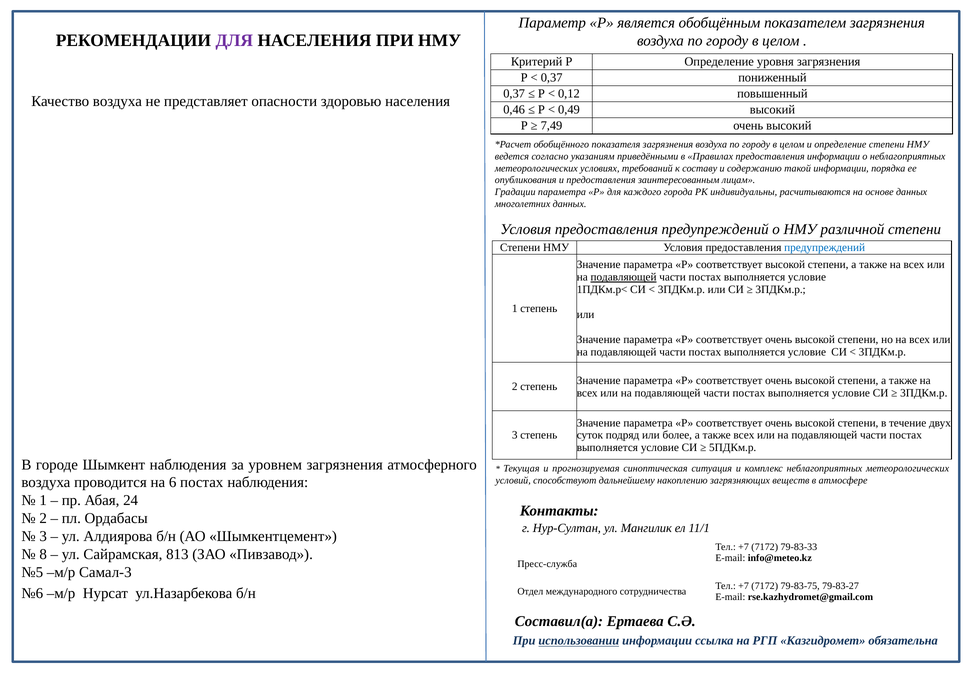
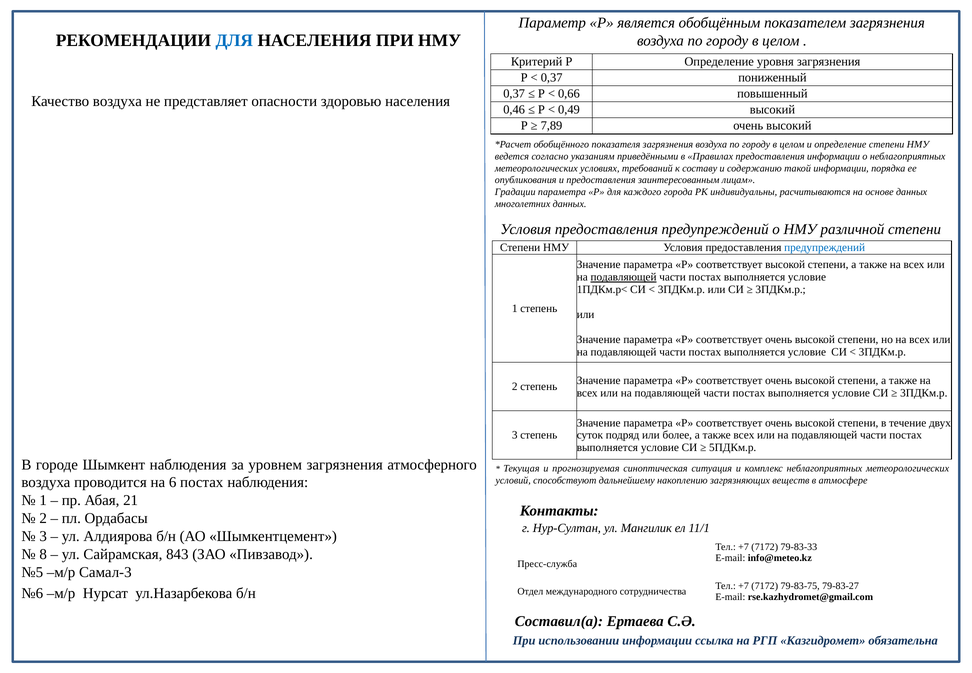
ДЛЯ colour: purple -> blue (234, 40)
0,12: 0,12 -> 0,66 (569, 94)
7,49: 7,49 -> 7,89 (552, 126)
24: 24 -> 21 (131, 500)
813: 813 -> 843 (177, 554)
использовании underline: present -> none (579, 641)
